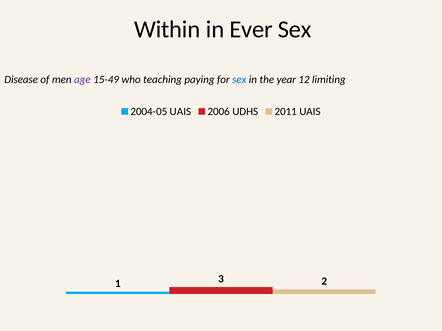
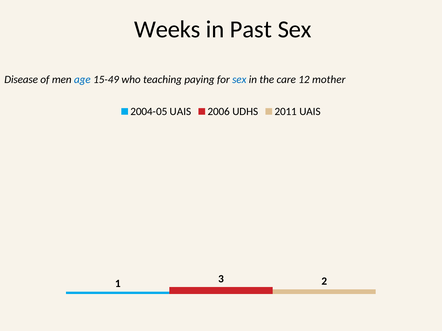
Within: Within -> Weeks (167, 29)
Ever: Ever -> Past (251, 29)
age colour: purple -> blue (82, 80)
year: year -> care (286, 80)
limiting: limiting -> mother (329, 80)
